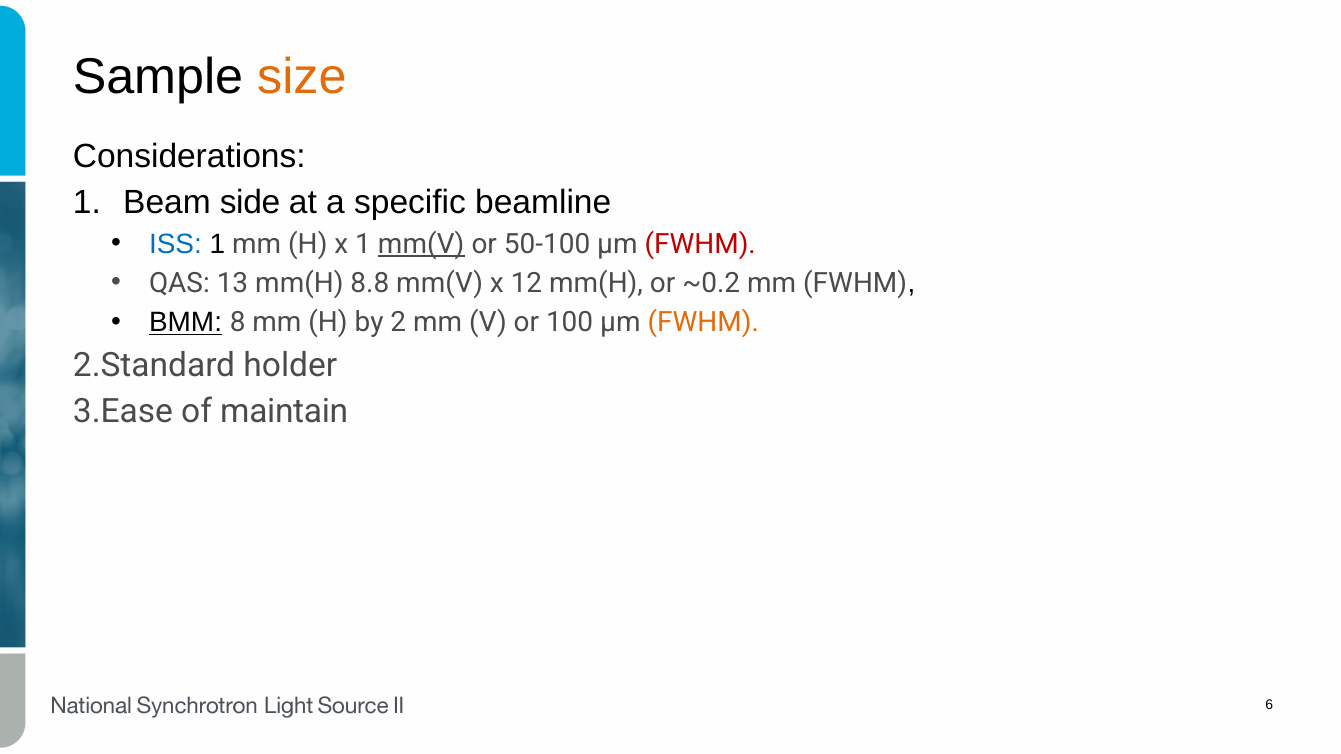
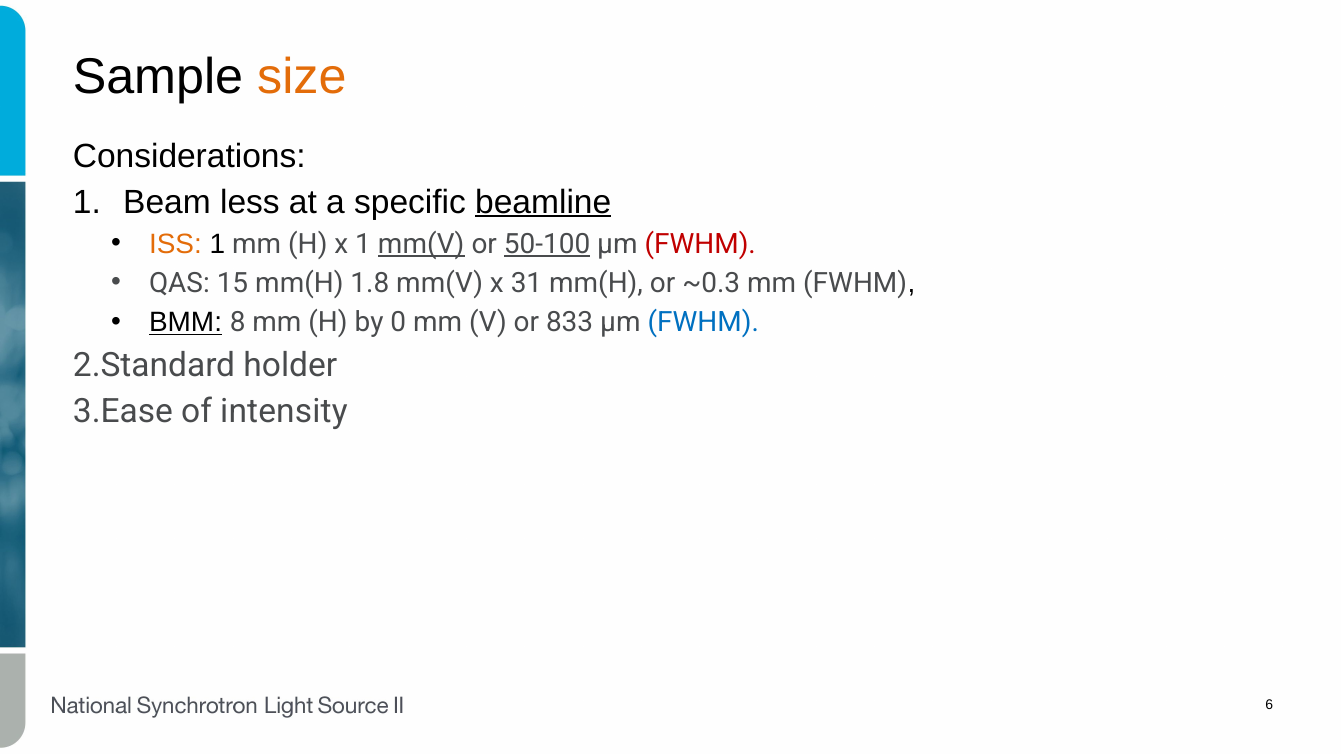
side: side -> less (250, 202)
beamline underline: none -> present (543, 202)
ISS colour: blue -> orange (175, 244)
50-100 underline: none -> present (547, 244)
13: 13 -> 15 (232, 283)
8.8: 8.8 -> 1.8 (370, 283)
12: 12 -> 31 (526, 283)
~0.2: ~0.2 -> ~0.3 (711, 283)
2: 2 -> 0 (398, 323)
100: 100 -> 833 (570, 323)
FWHM colour: orange -> blue (703, 323)
maintain: maintain -> intensity (284, 411)
